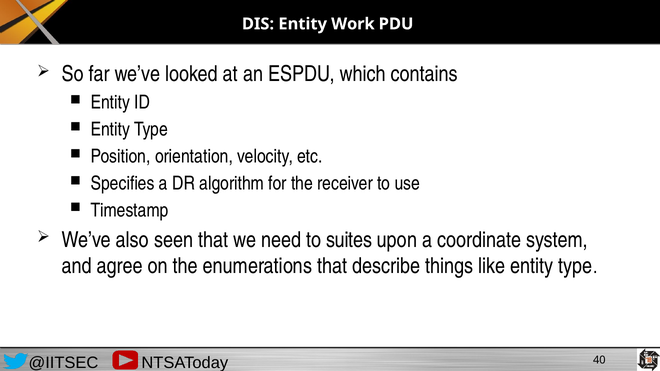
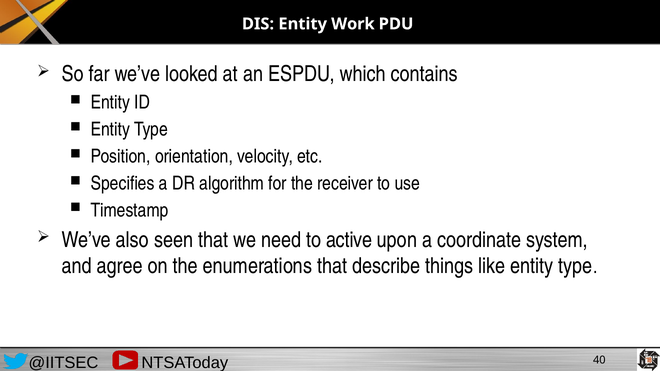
suites: suites -> active (349, 240)
